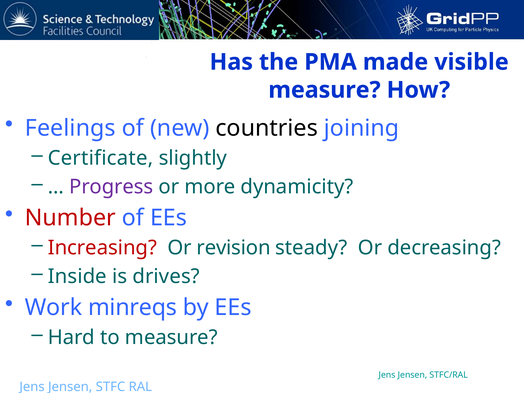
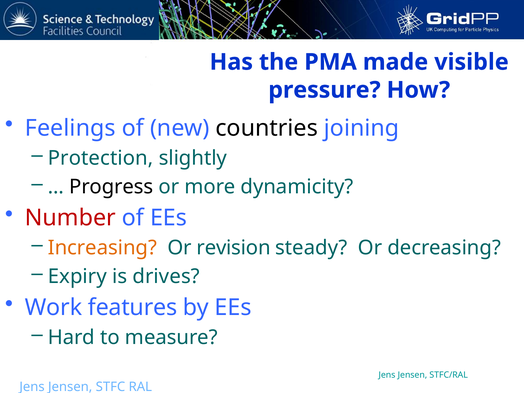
measure: measure -> pressure (324, 90)
Certificate: Certificate -> Protection (101, 158)
Progress colour: purple -> black (111, 187)
Increasing colour: red -> orange (102, 248)
Inside: Inside -> Expiry (77, 276)
minreqs: minreqs -> features (133, 307)
